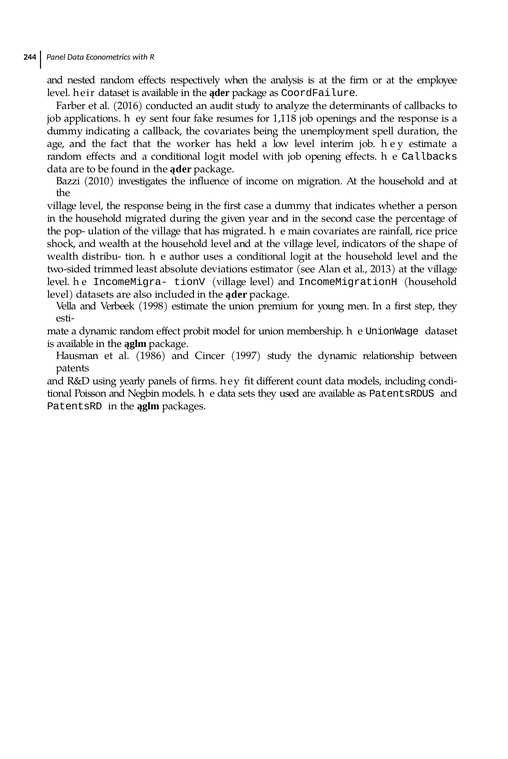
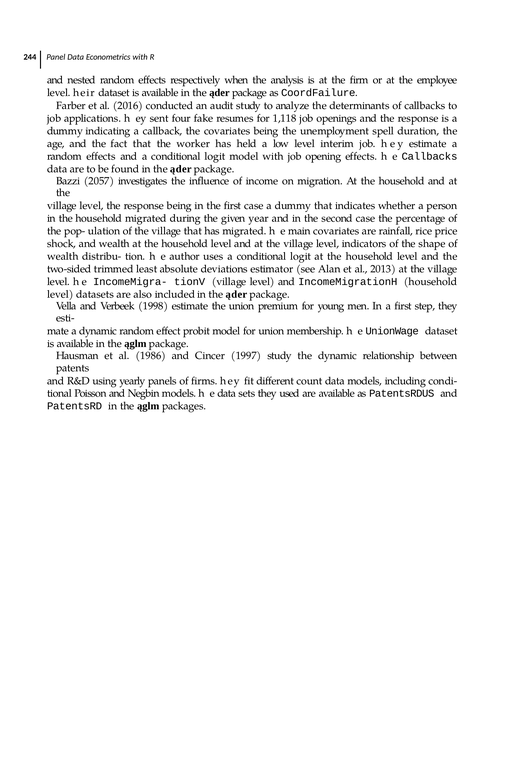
2010: 2010 -> 2057 (99, 181)
